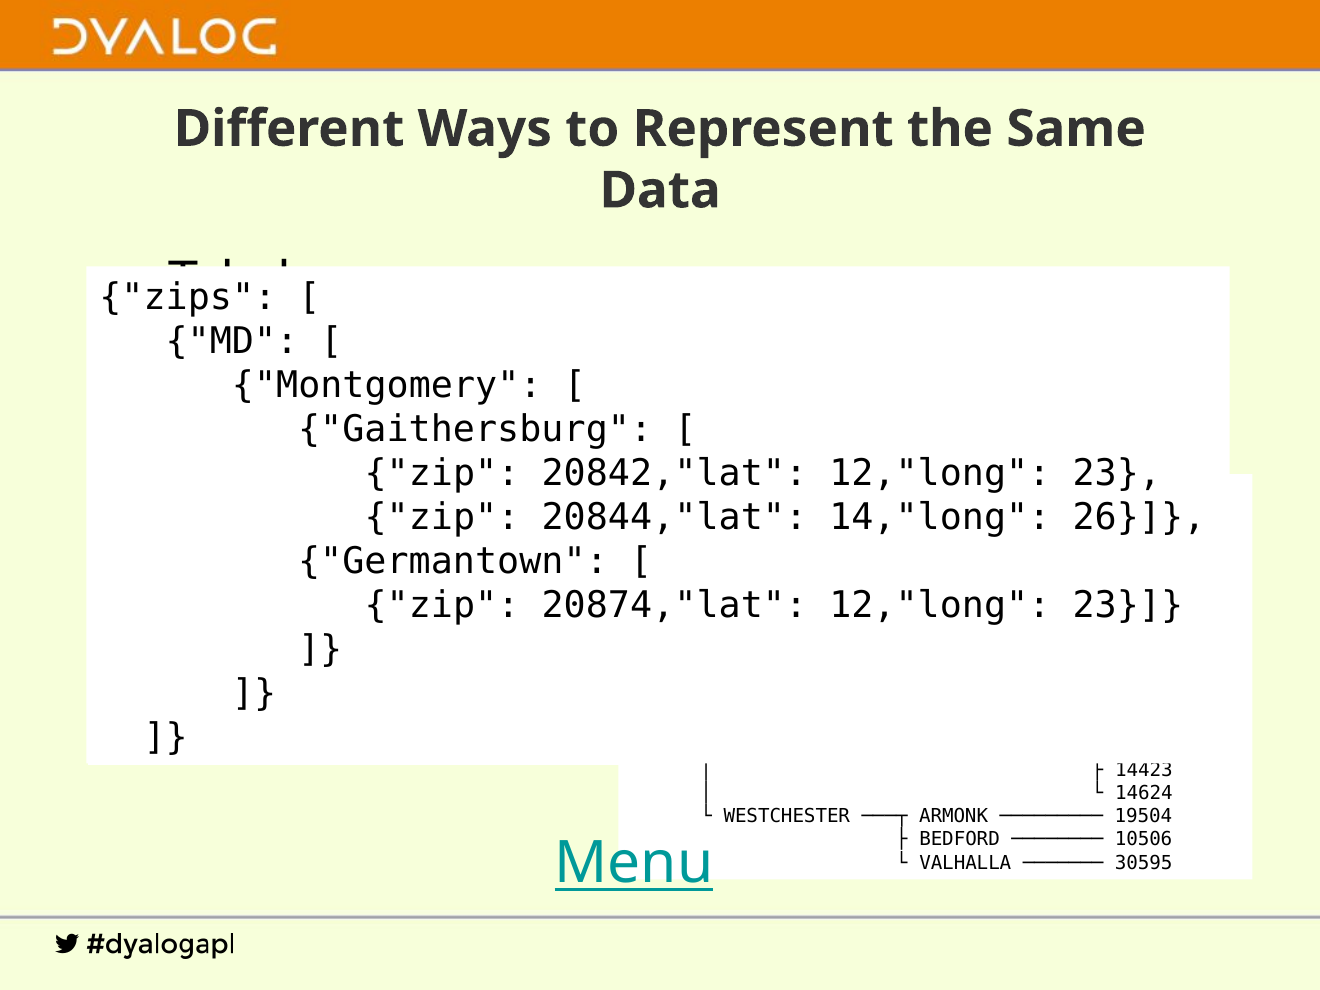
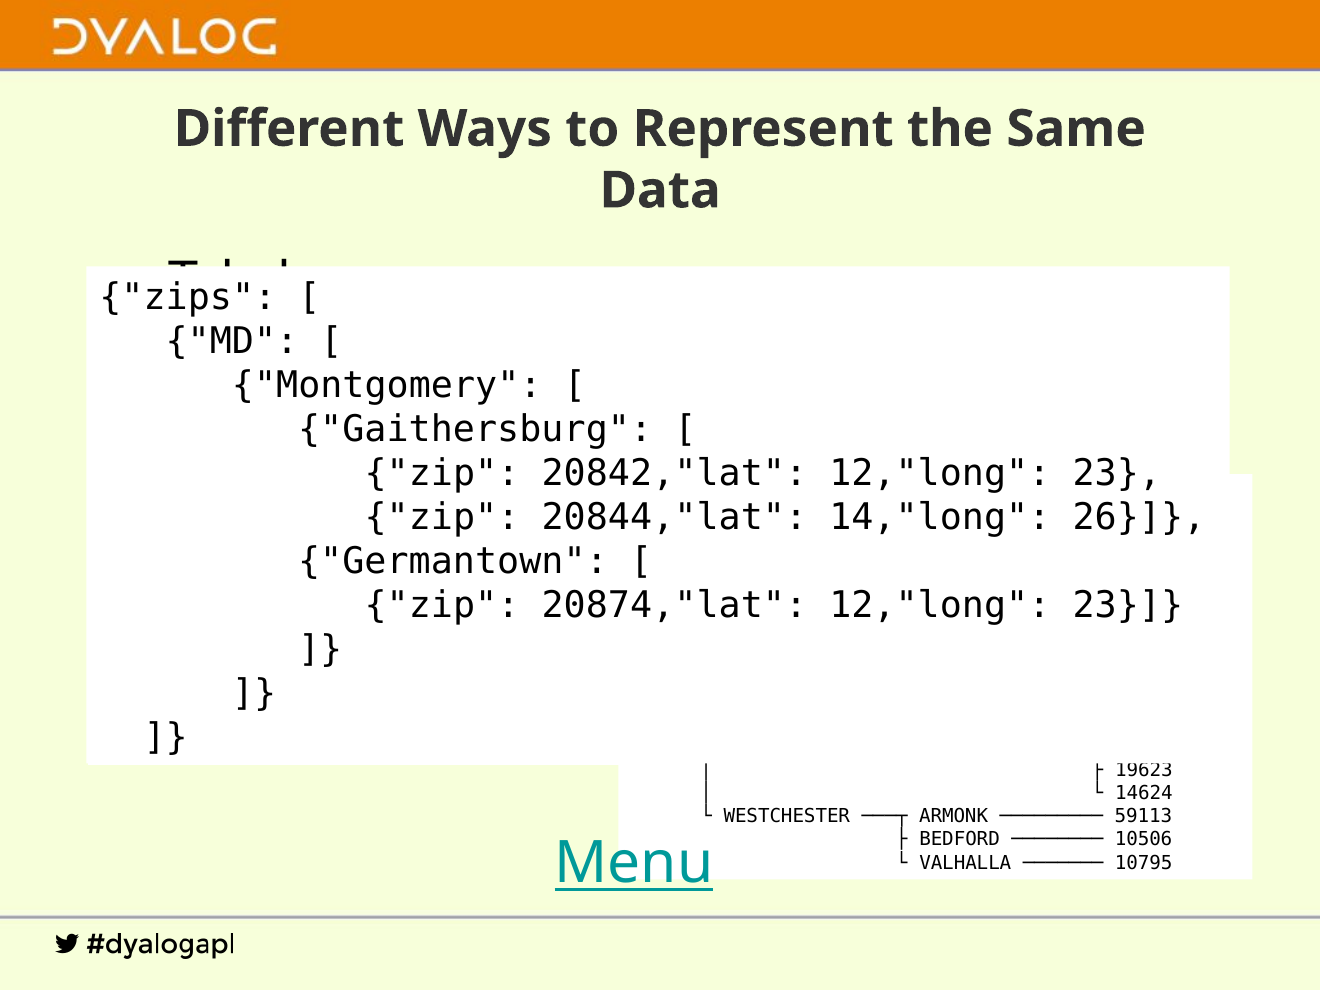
14423: 14423 -> 19623 (1144, 770)
19504: 19504 -> 59113 (1143, 817)
30595: 30595 -> 10795 (1144, 863)
